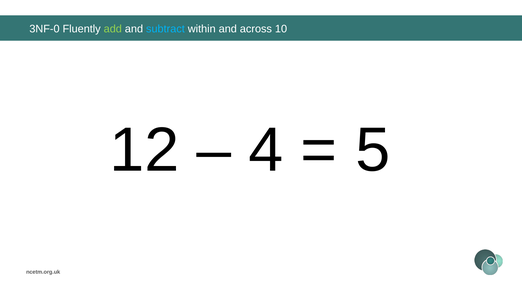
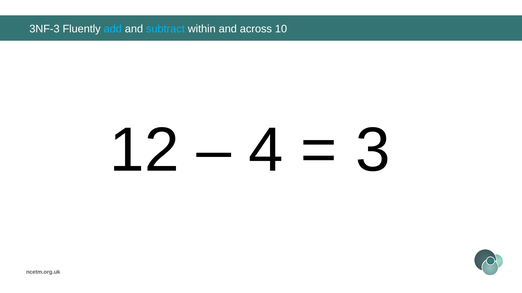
3NF-0: 3NF-0 -> 3NF-3 (44, 29)
add colour: light green -> light blue (113, 29)
5: 5 -> 3 (373, 151)
